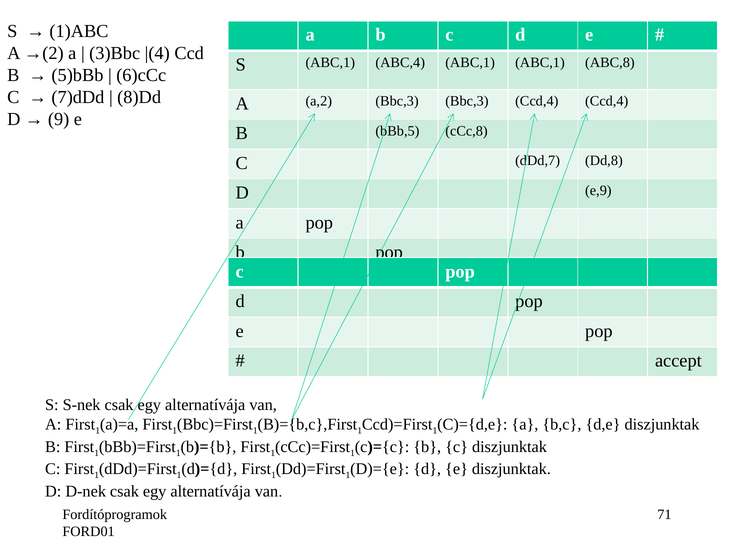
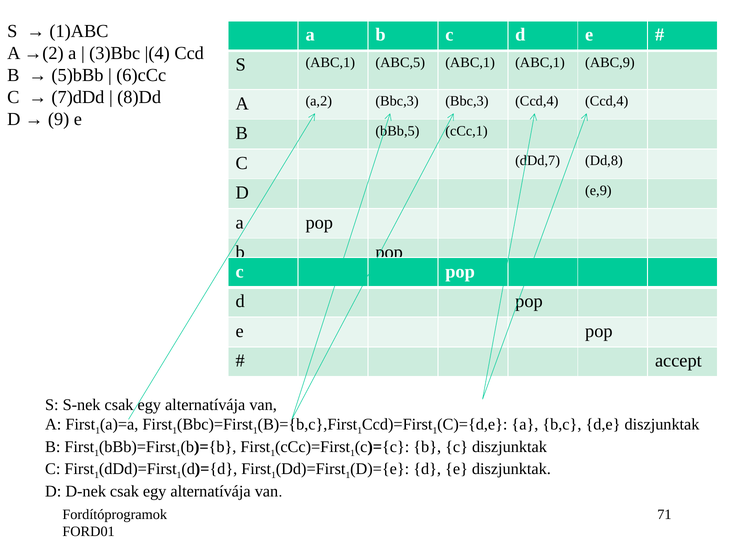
ABC,4: ABC,4 -> ABC,5 (400, 62)
ABC,8: ABC,8 -> ABC,9 (610, 62)
cCc,8: cCc,8 -> cCc,1 (466, 131)
